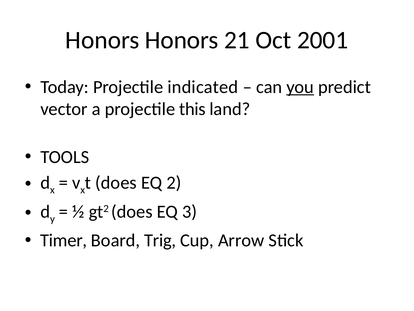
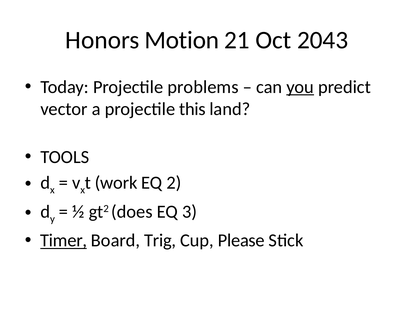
Honors Honors: Honors -> Motion (182, 40)
2001: 2001 -> 2043 (323, 40)
indicated: indicated -> problems (203, 87)
does: does -> work (116, 183)
Timer underline: none -> present (64, 240)
Arrow: Arrow -> Please (241, 240)
